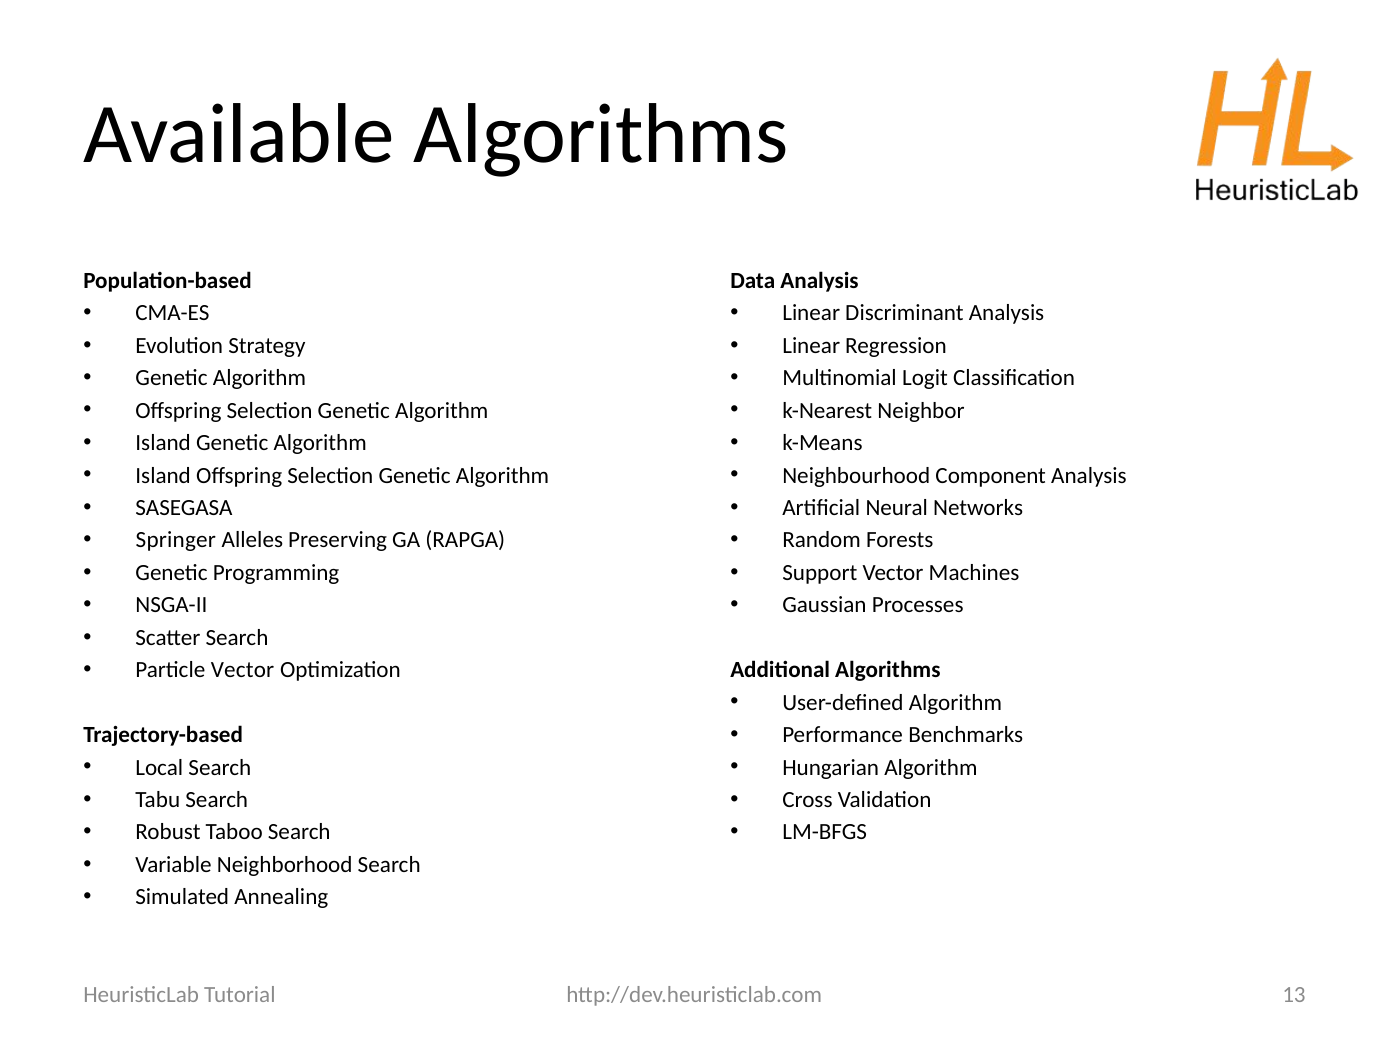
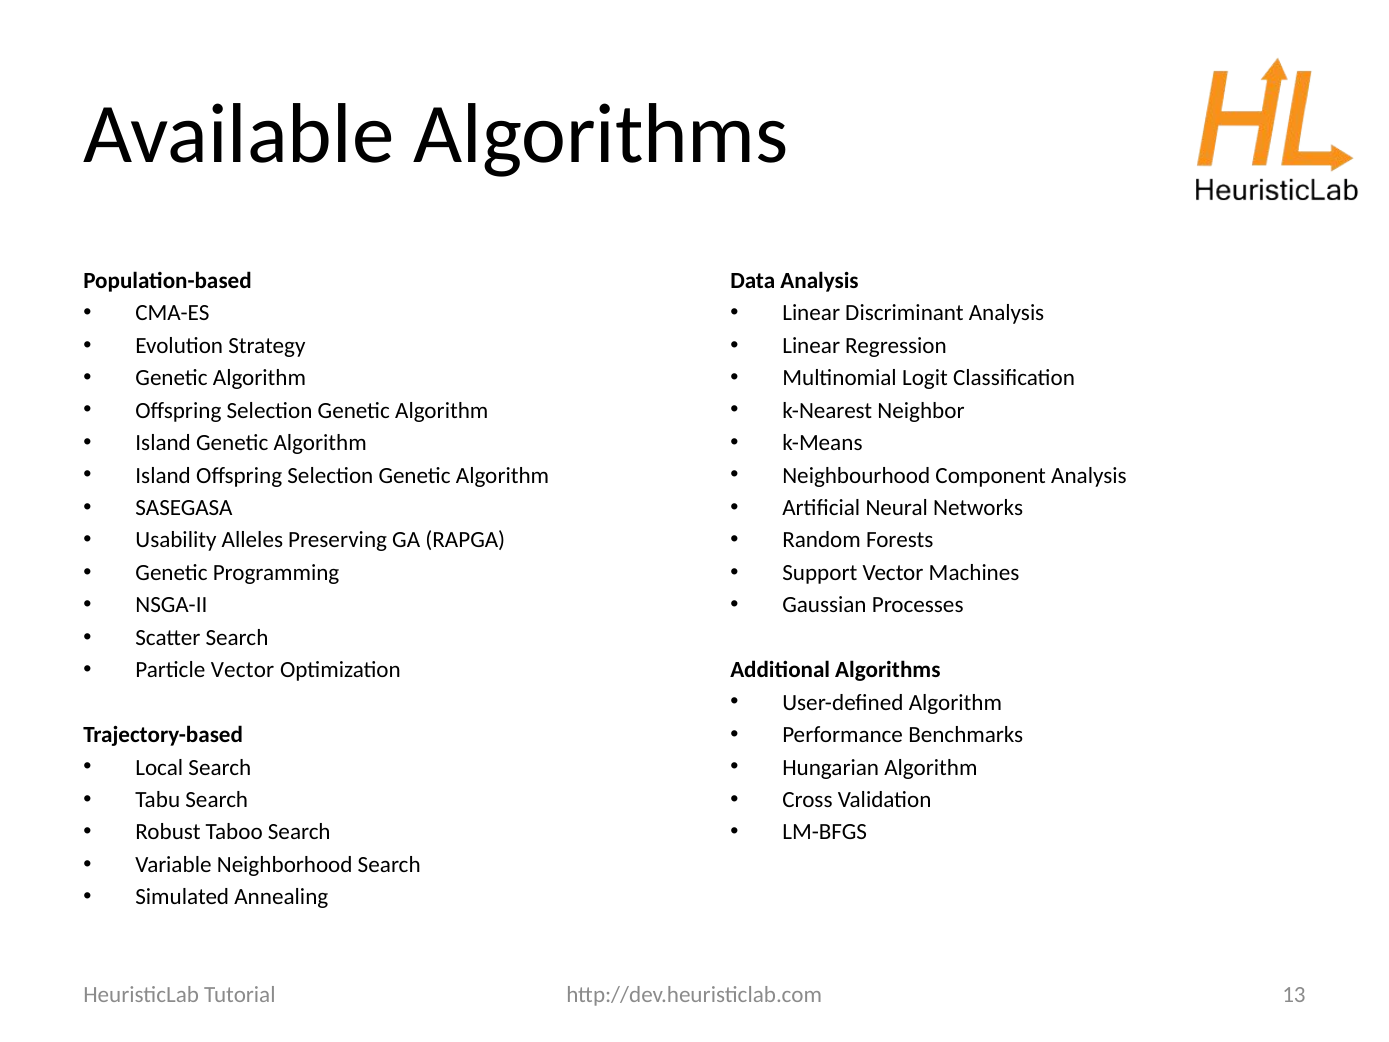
Springer: Springer -> Usability (176, 540)
